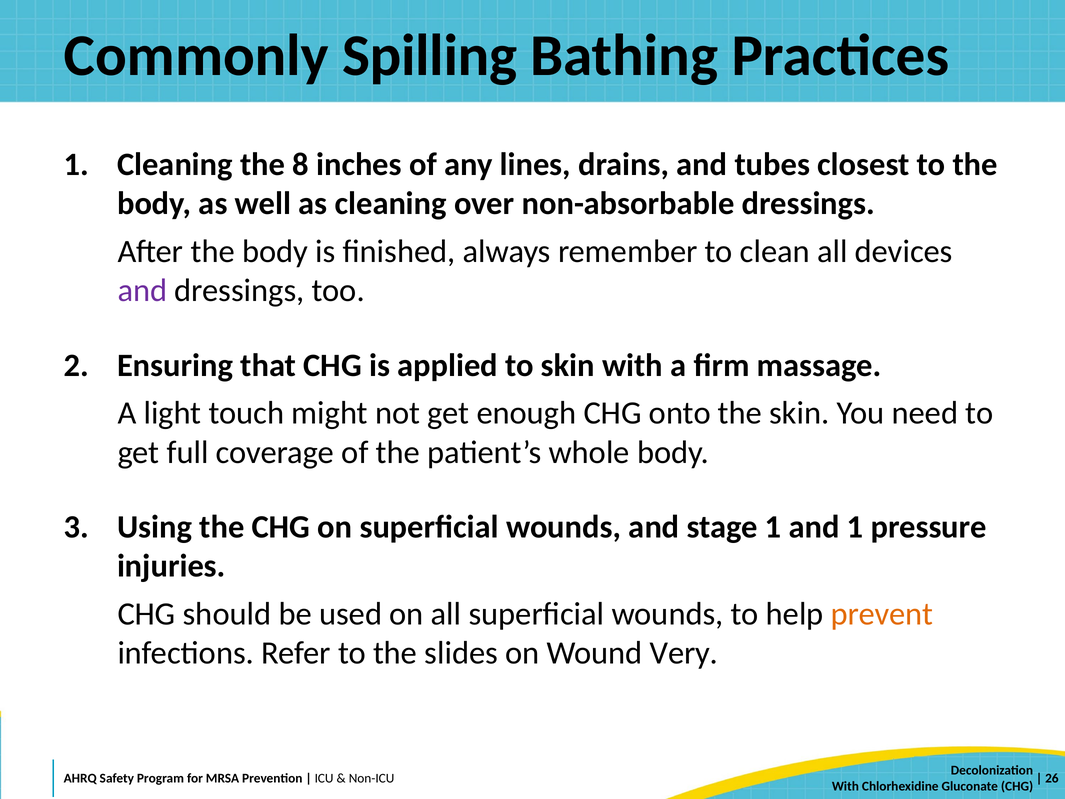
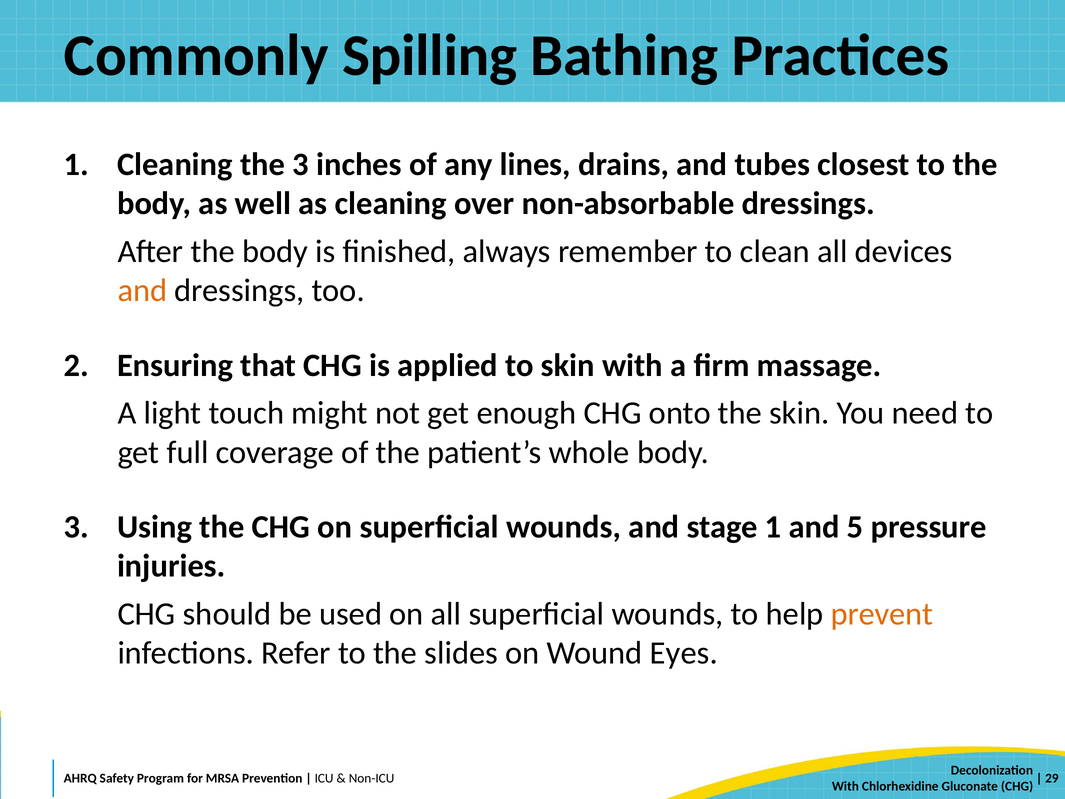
the 8: 8 -> 3 (301, 165)
and colour: purple -> orange (142, 291)
and 1: 1 -> 5 (855, 527)
Very: Very -> Eyes (684, 653)
26: 26 -> 29 (1052, 778)
